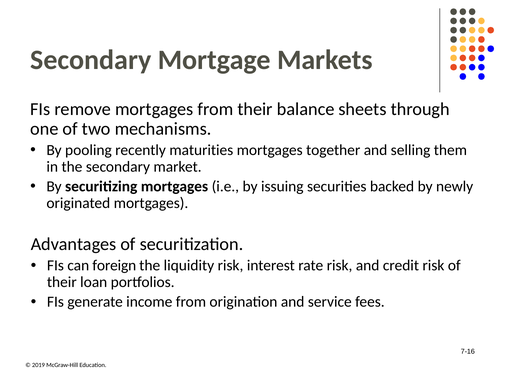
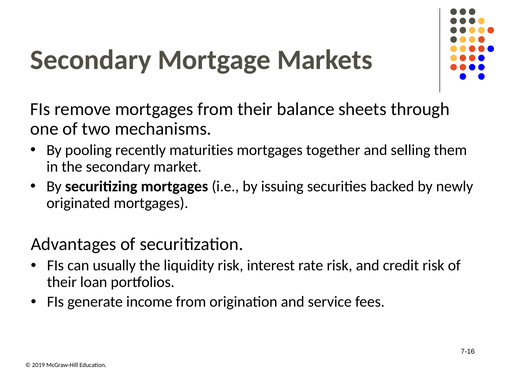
foreign: foreign -> usually (114, 266)
